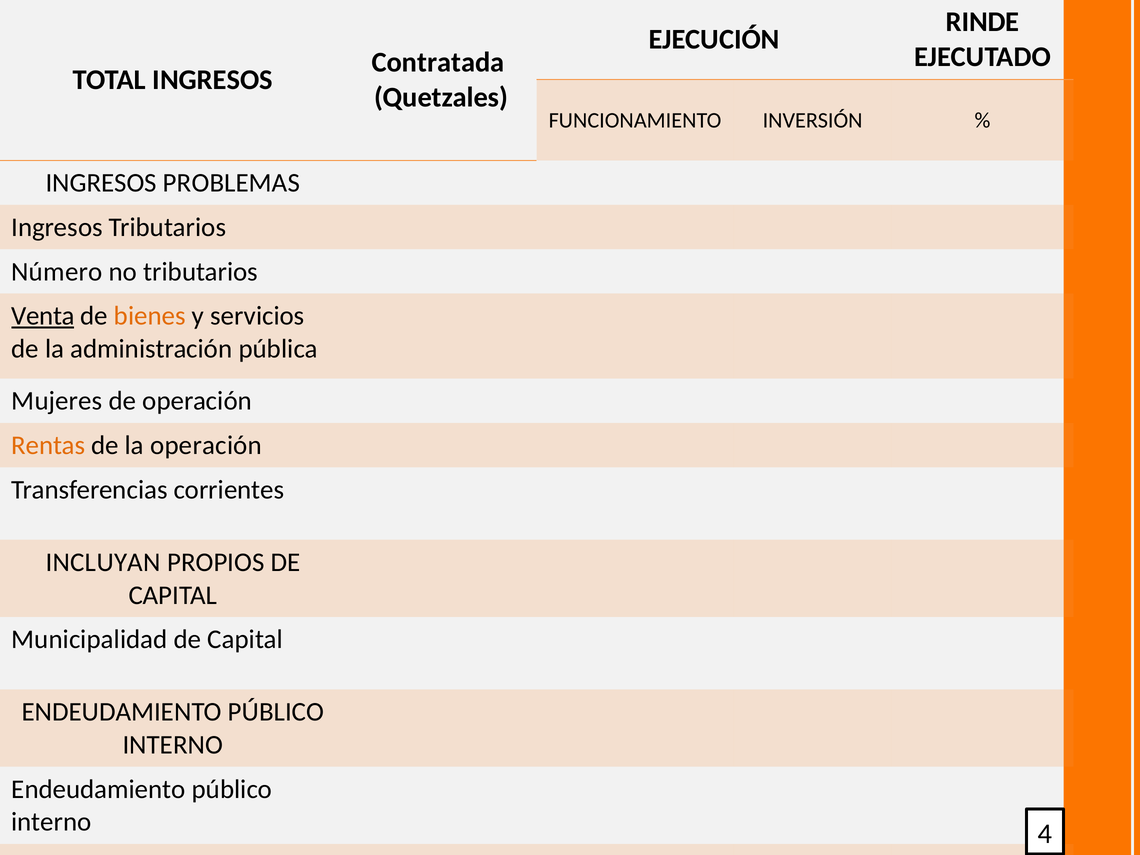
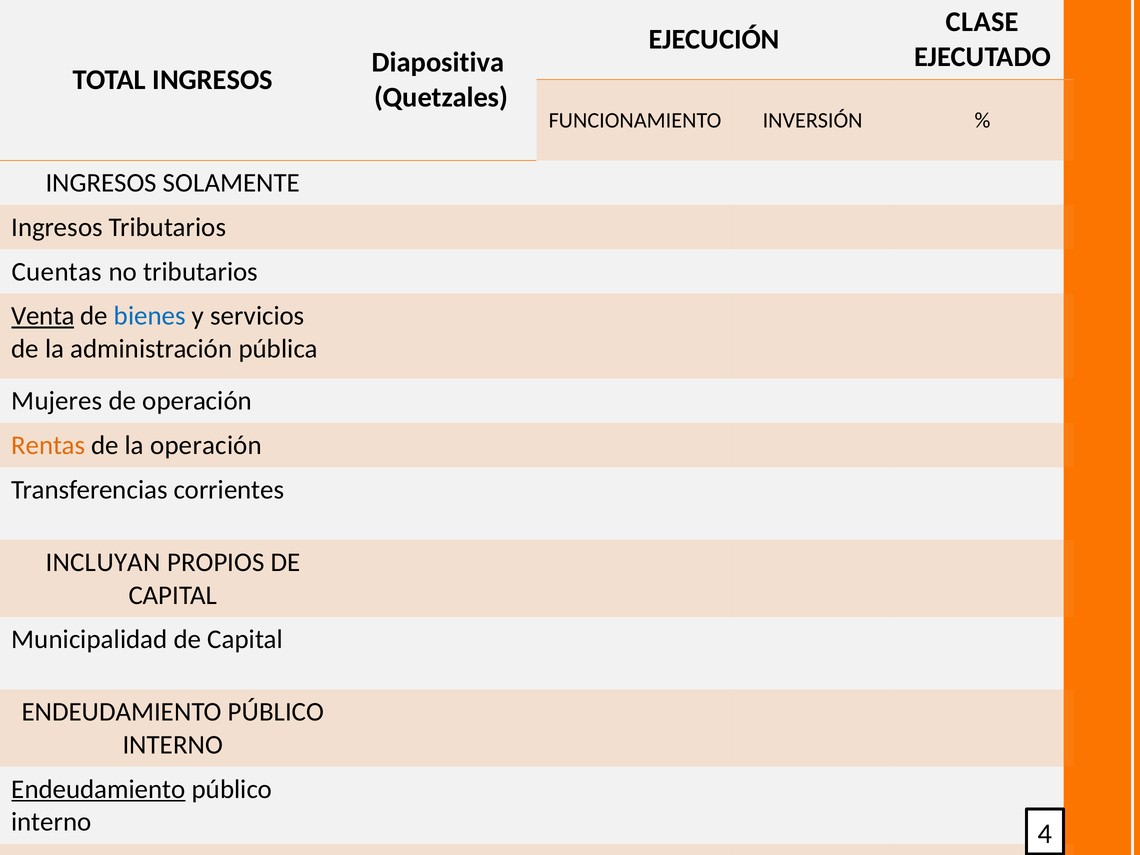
RINDE: RINDE -> CLASE (982, 22)
Contratada: Contratada -> Diapositiva (438, 62)
PROBLEMAS: PROBLEMAS -> SOLAMENTE (231, 183)
Número: Número -> Cuentas (57, 272)
bienes colour: orange -> blue (150, 316)
Endeudamiento underline: none -> present (98, 789)
